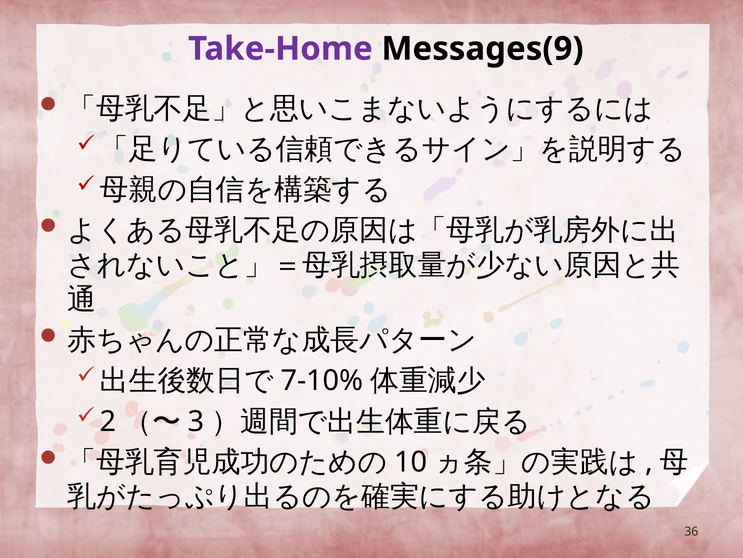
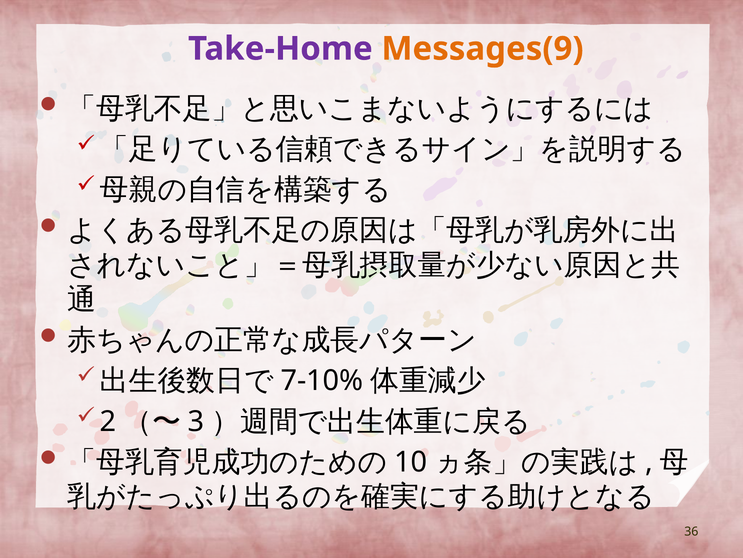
Messages(9 colour: black -> orange (482, 49)
